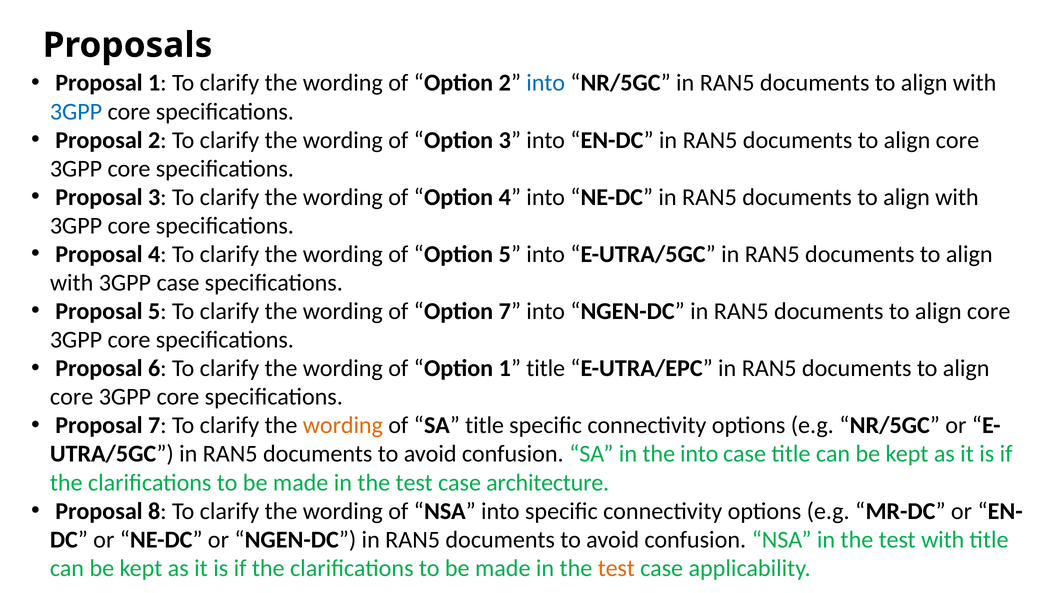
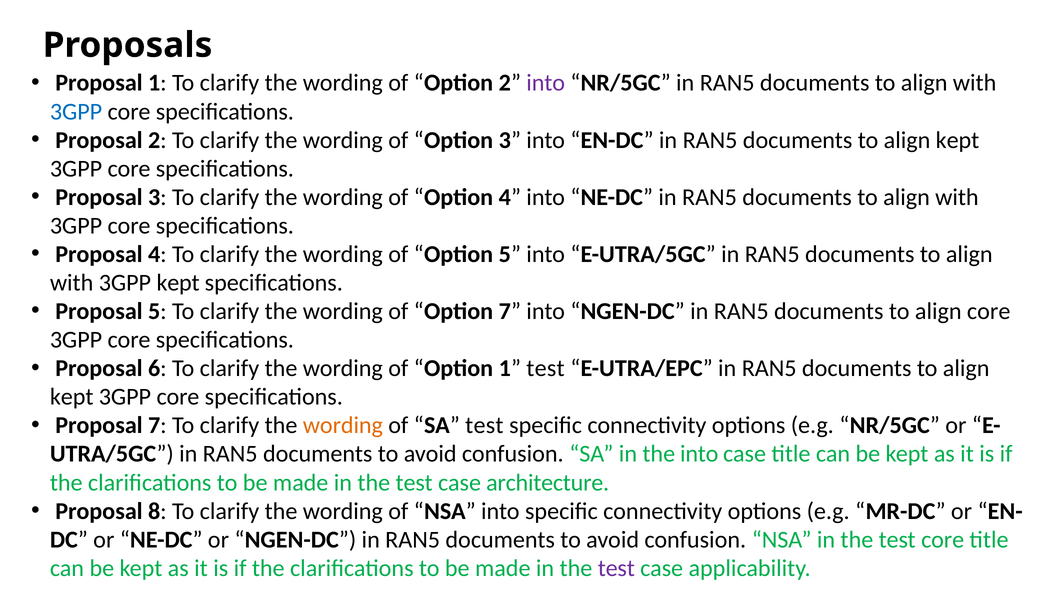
into colour: blue -> purple (546, 83)
core: core -> kept (957, 140)
3GPP case: case -> kept (178, 283)
1 title: title -> test (546, 368)
core: core -> kept (72, 397)
SA title: title -> test (484, 426)
test with: with -> core (943, 540)
test colour: orange -> purple (616, 568)
